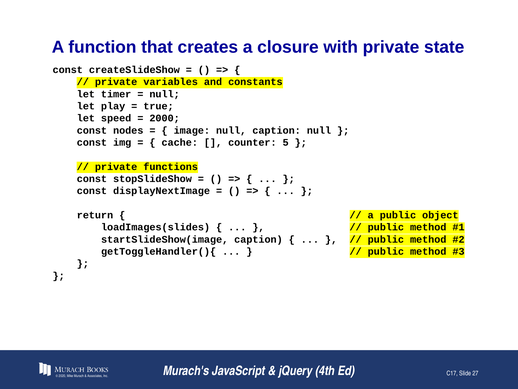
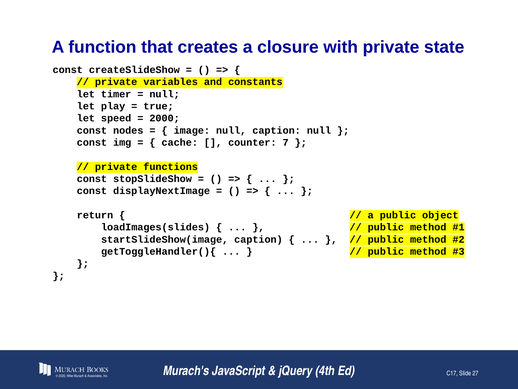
5: 5 -> 7 (286, 142)
